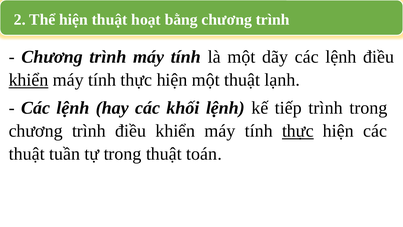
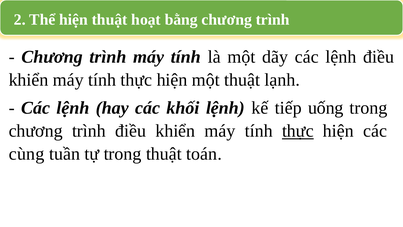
khiển underline: present -> none (29, 80)
tiếp trình: trình -> uống (326, 108)
thuật: thuật -> cùng (27, 154)
